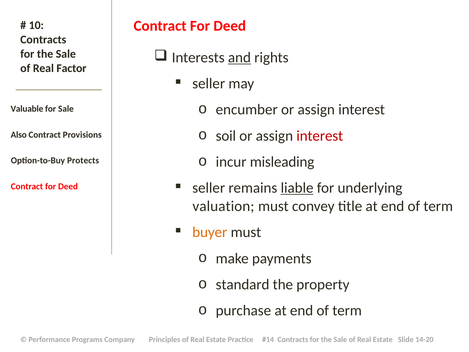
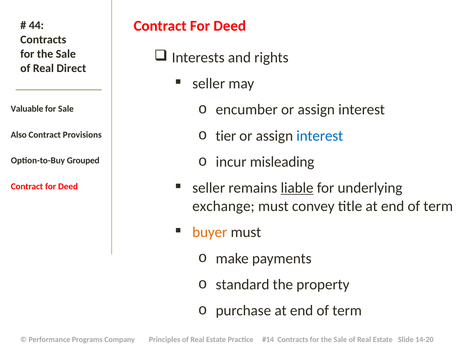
10: 10 -> 44 (36, 25)
and underline: present -> none (239, 57)
Factor: Factor -> Direct (71, 68)
soil: soil -> tier (226, 136)
interest colour: red -> blue (320, 136)
Protects: Protects -> Grouped (83, 160)
valuation: valuation -> exchange (223, 206)
